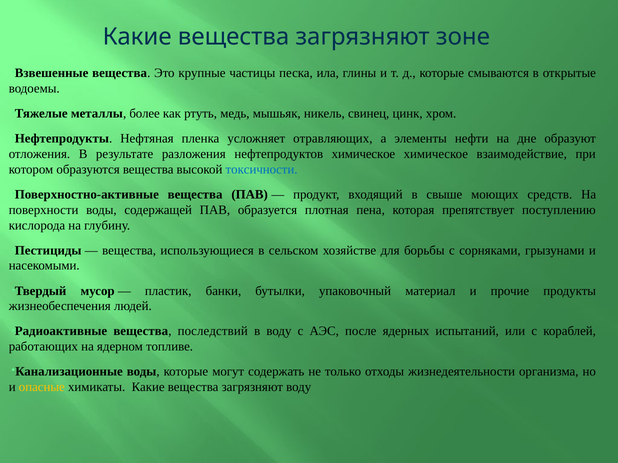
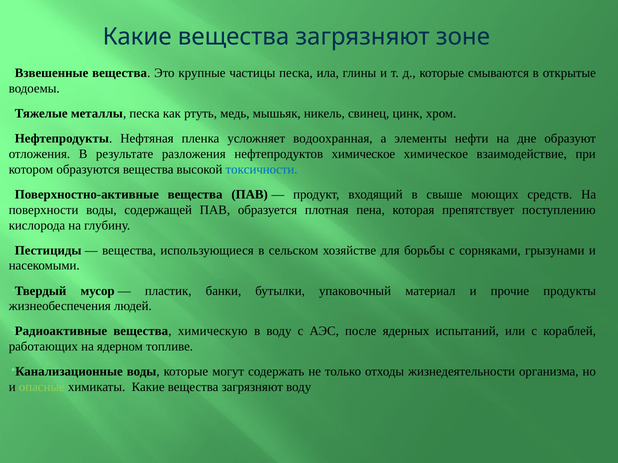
металлы более: более -> песка (145, 114)
отравляющих: отравляющих -> водоохранная (333, 139)
последствий: последствий -> химическую (213, 332)
опасные colour: yellow -> light green (42, 388)
